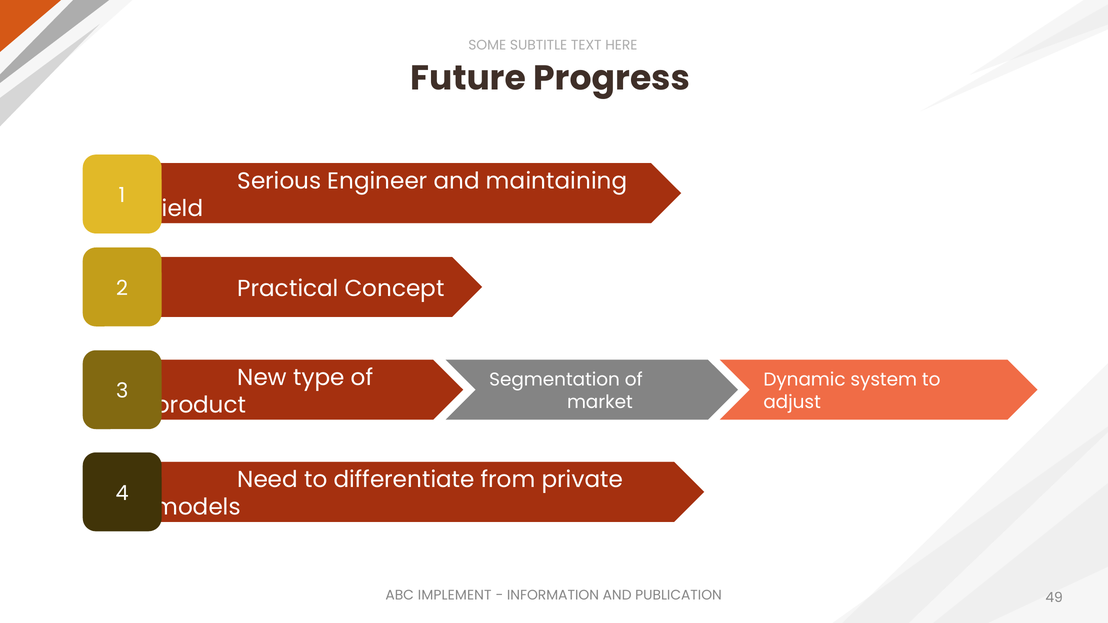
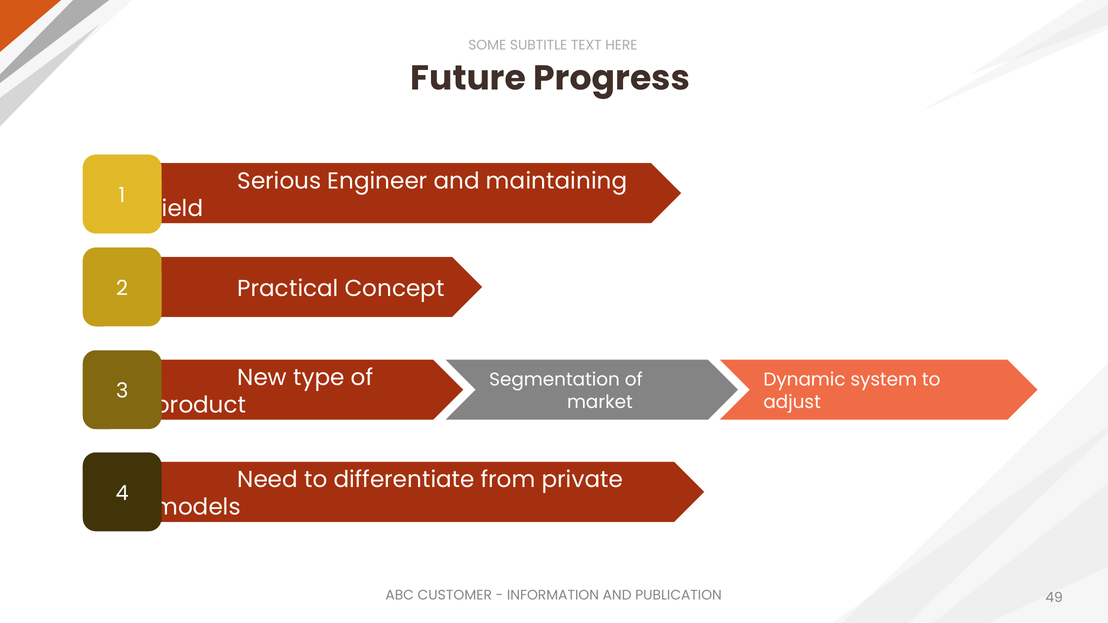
IMPLEMENT: IMPLEMENT -> CUSTOMER (455, 595)
